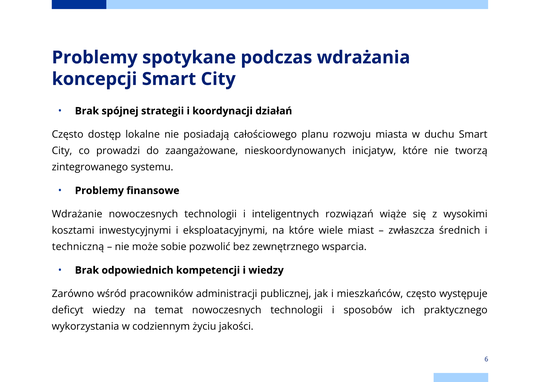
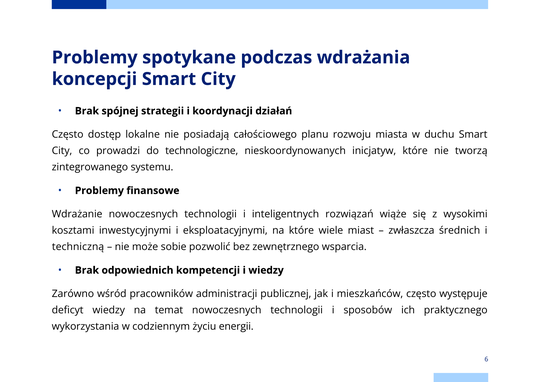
zaangażowane: zaangażowane -> technologiczne (202, 151)
jakości: jakości -> energii (236, 326)
